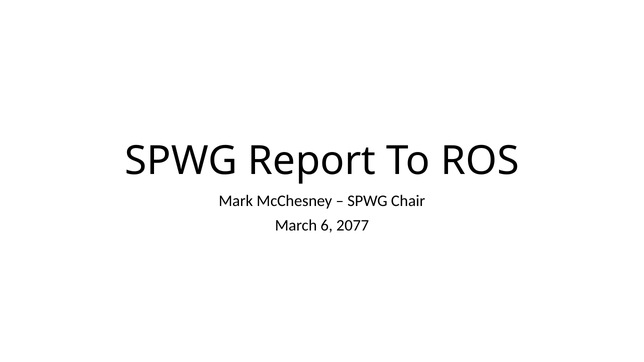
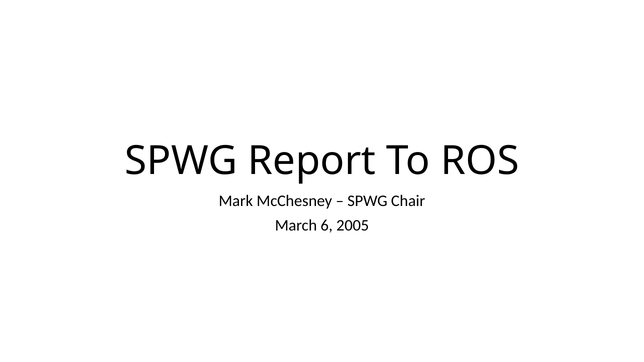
2077: 2077 -> 2005 (353, 225)
